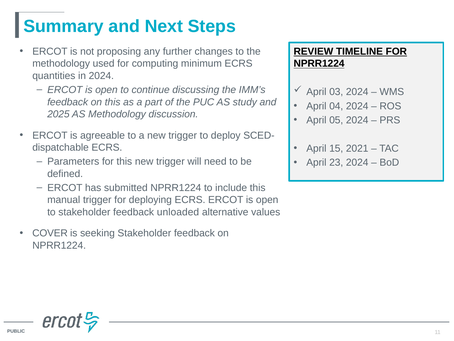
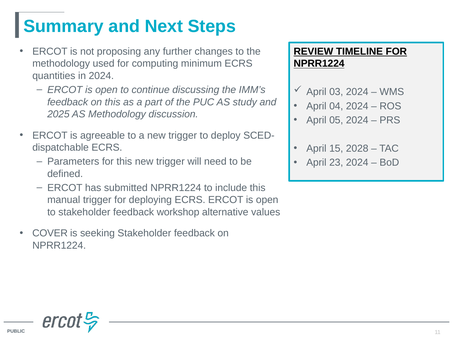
2021: 2021 -> 2028 (357, 148)
unloaded: unloaded -> workshop (178, 212)
